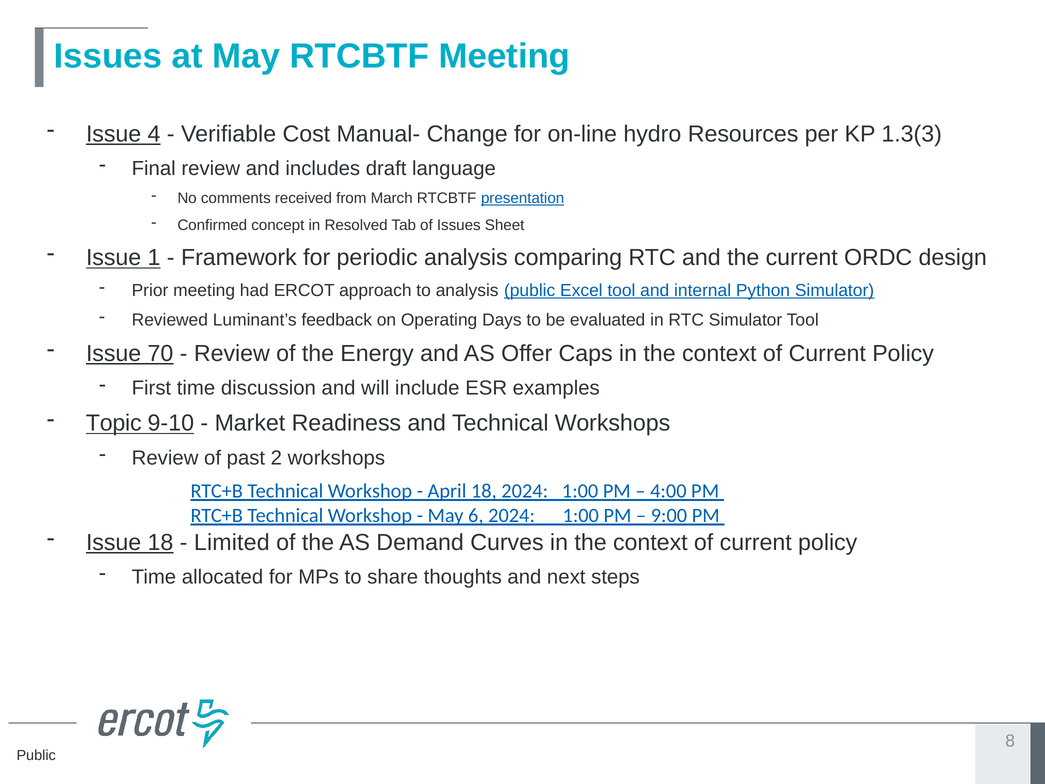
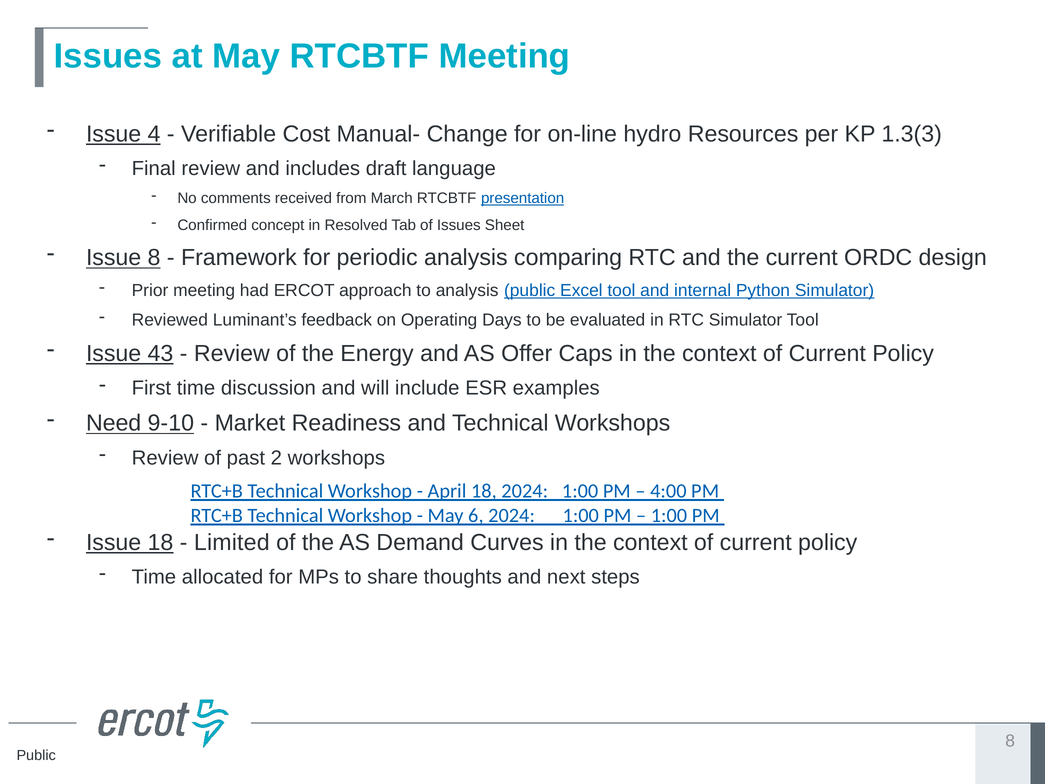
Issue 1: 1 -> 8 (154, 258)
70: 70 -> 43 (160, 353)
Topic: Topic -> Need (114, 423)
9:00: 9:00 -> 1:00 (669, 516)
